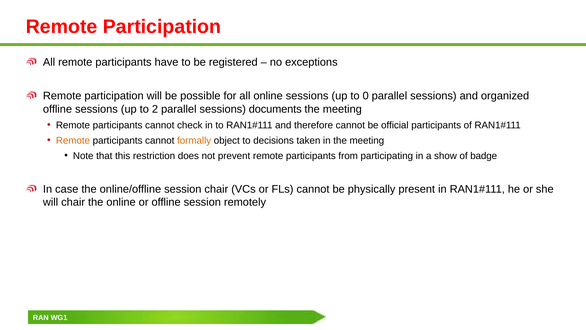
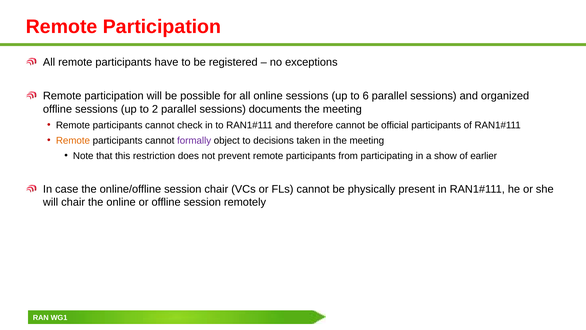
0: 0 -> 6 (366, 96)
formally colour: orange -> purple (194, 140)
badge: badge -> earlier (484, 156)
